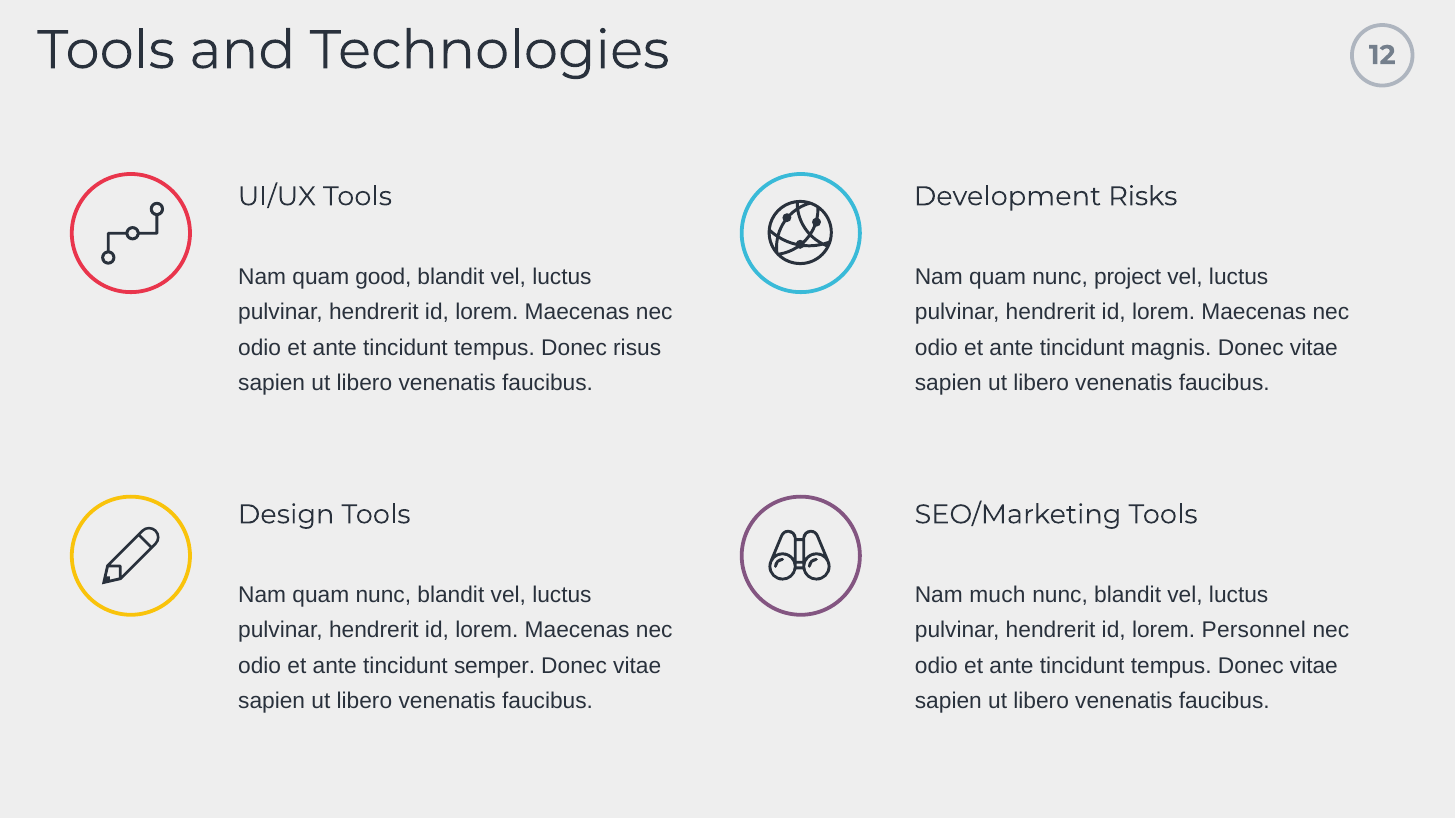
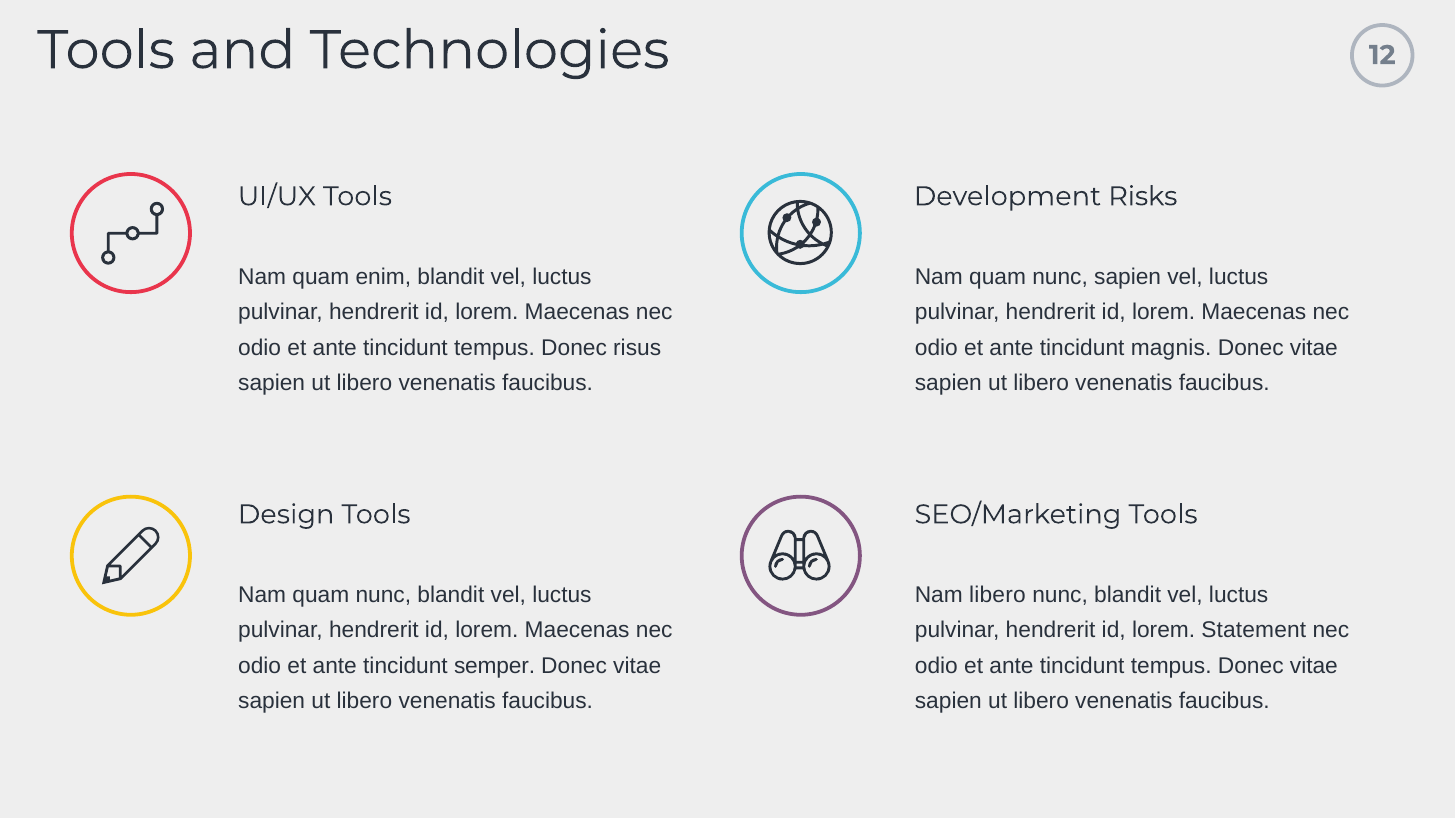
good: good -> enim (383, 277)
nunc project: project -> sapien (1128, 277)
Nam much: much -> libero (997, 595)
Personnel: Personnel -> Statement (1254, 631)
